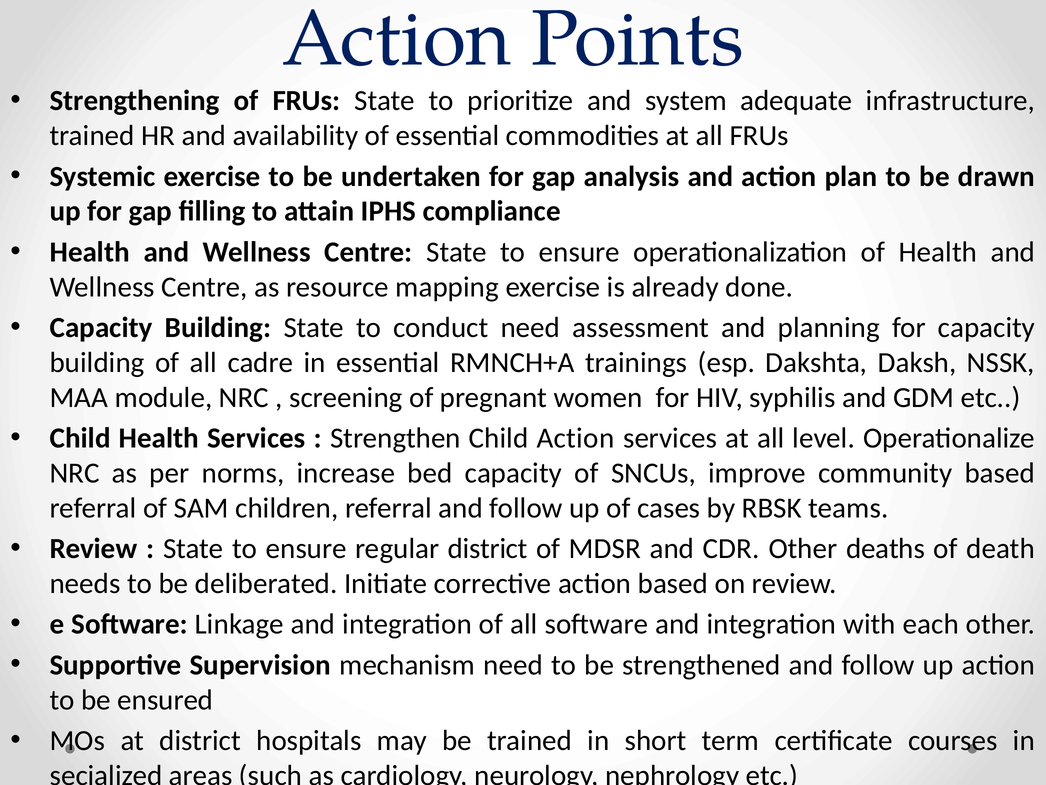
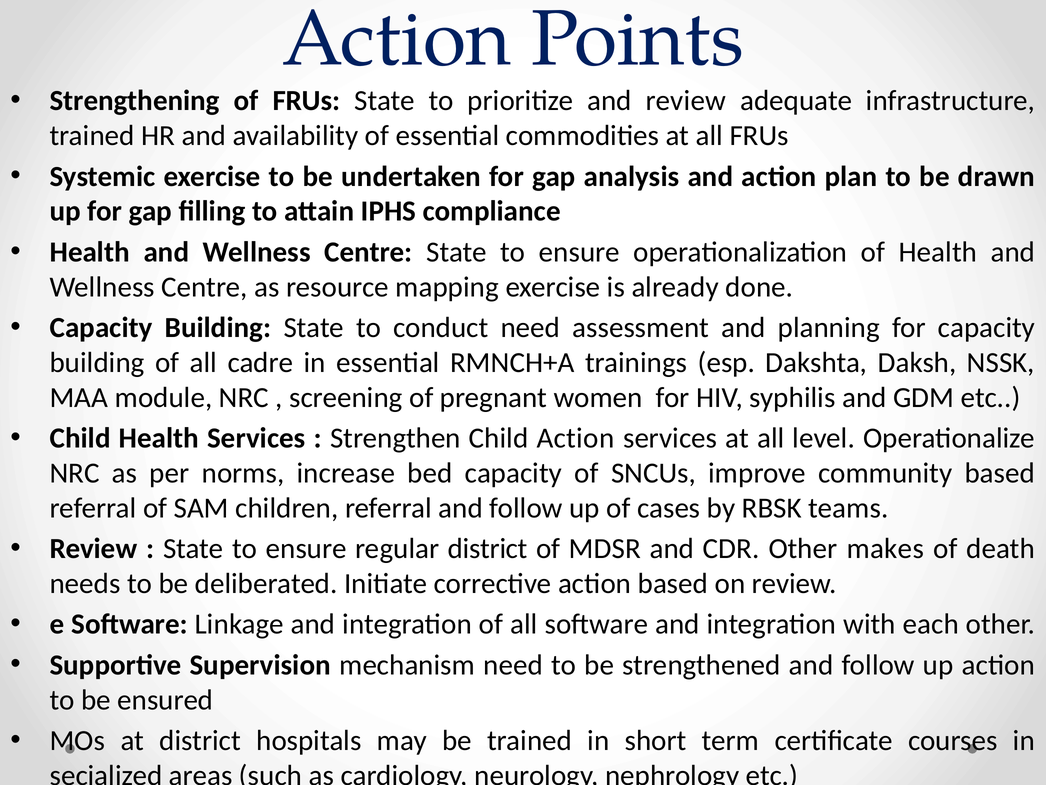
and system: system -> review (686, 101)
deaths: deaths -> makes (885, 548)
